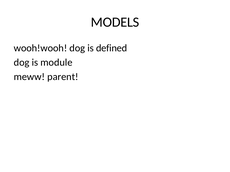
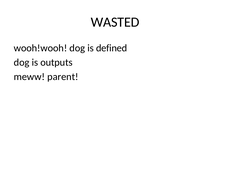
MODELS: MODELS -> WASTED (115, 22)
module: module -> outputs (56, 63)
